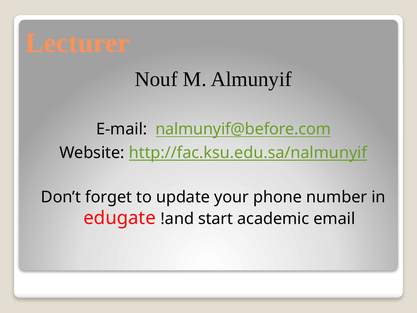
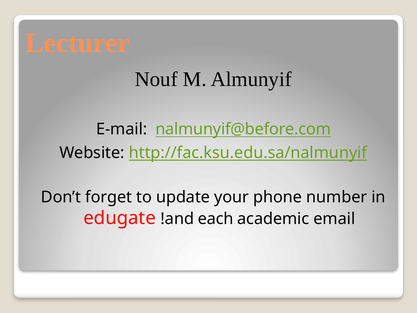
start: start -> each (216, 219)
